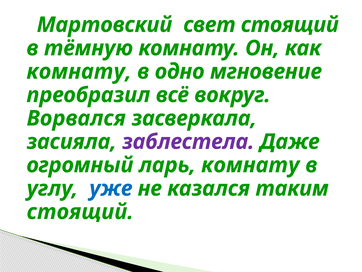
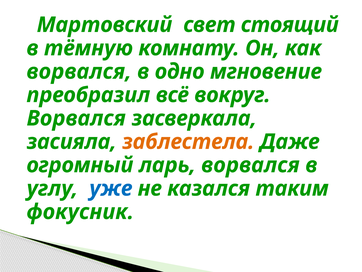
комнату: комнату -> ворвался (79, 71)
заблестела colour: purple -> orange (188, 141)
ларь комнату: комнату -> ворвался (250, 165)
стоящий: стоящий -> фокусник (80, 212)
